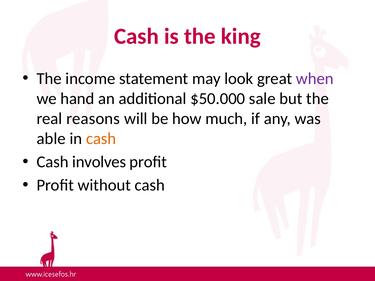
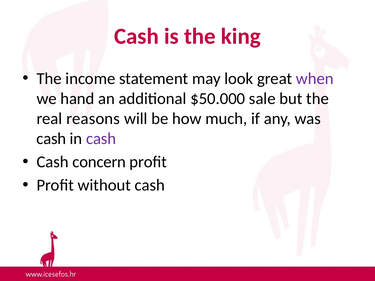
able: able -> cash (51, 139)
cash colour: orange -> purple (101, 139)
involves: involves -> concern (99, 162)
